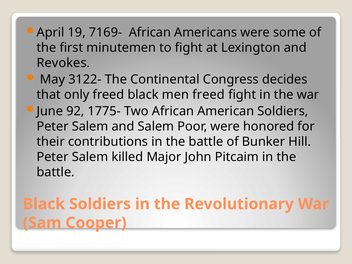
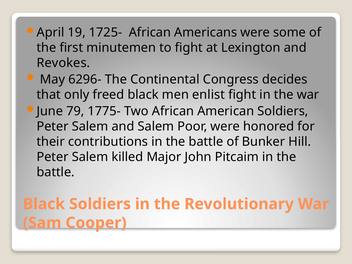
7169-: 7169- -> 1725- (106, 32)
3122-: 3122- -> 6296- (85, 79)
men freed: freed -> enlist (209, 95)
92: 92 -> 79 (75, 111)
